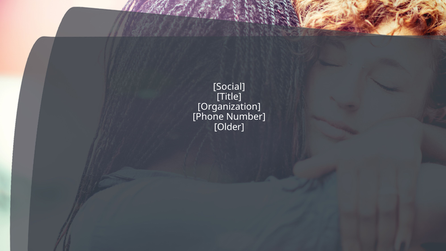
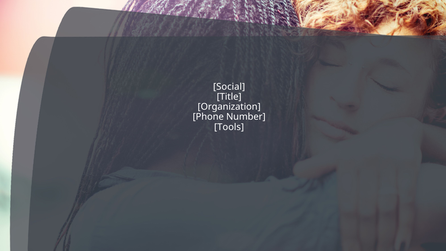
Older: Older -> Tools (229, 127)
